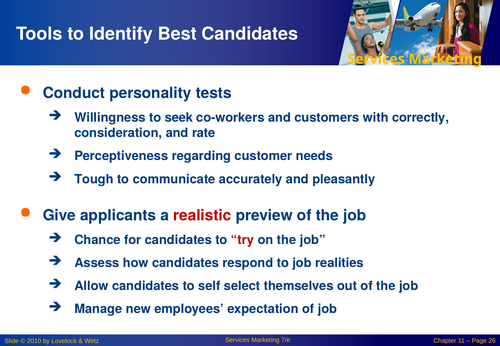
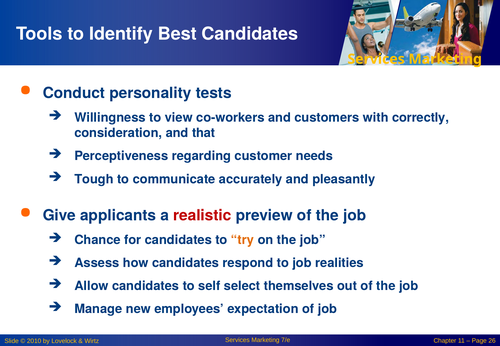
seek: seek -> view (179, 118)
rate: rate -> that (204, 133)
try colour: red -> orange (243, 240)
